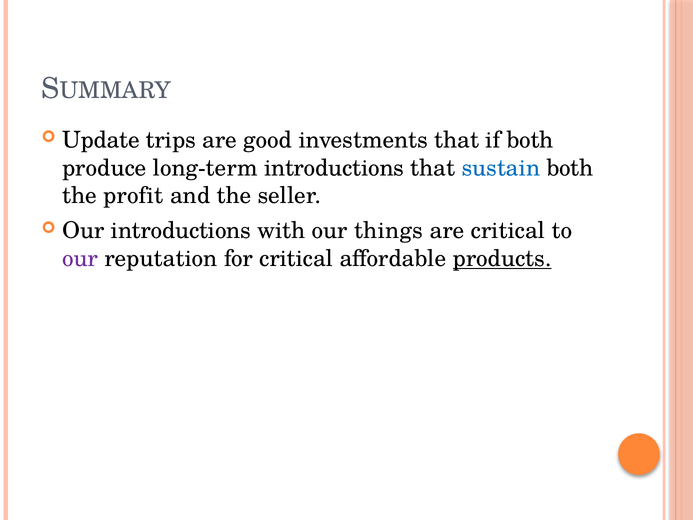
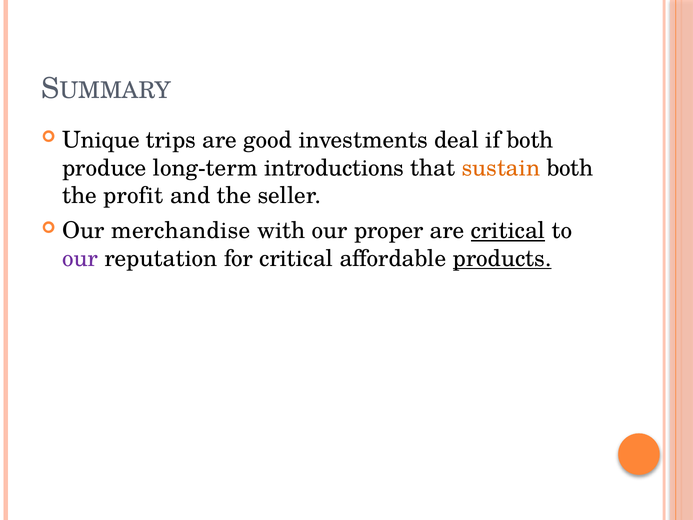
Update: Update -> Unique (101, 140)
investments that: that -> deal (457, 140)
sustain colour: blue -> orange (501, 168)
Our introductions: introductions -> merchandise (181, 231)
things: things -> proper (389, 231)
critical underline: none -> present (508, 231)
